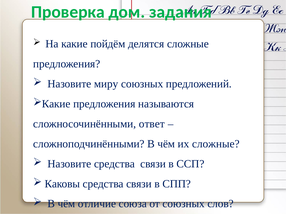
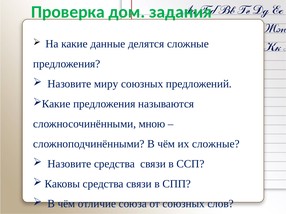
пойдём: пойдём -> данные (108, 44)
ответ: ответ -> мною (152, 124)
